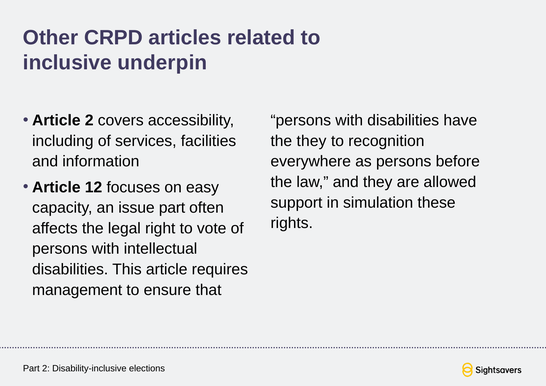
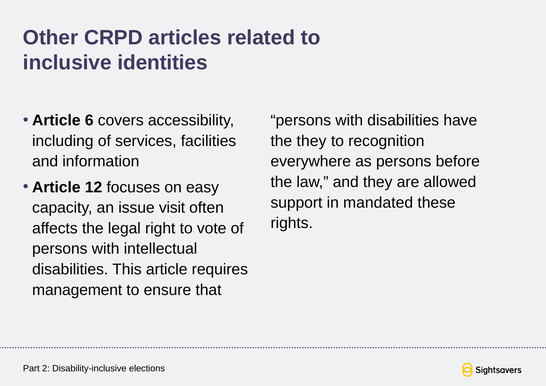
underpin: underpin -> identities (163, 63)
Article 2: 2 -> 6 (89, 120)
simulation: simulation -> mandated (378, 203)
issue part: part -> visit (172, 208)
